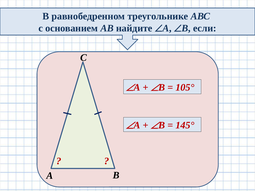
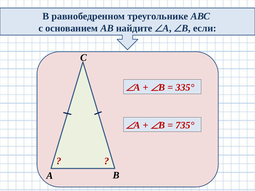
105°: 105° -> 335° (185, 88)
145°: 145° -> 735° (185, 125)
